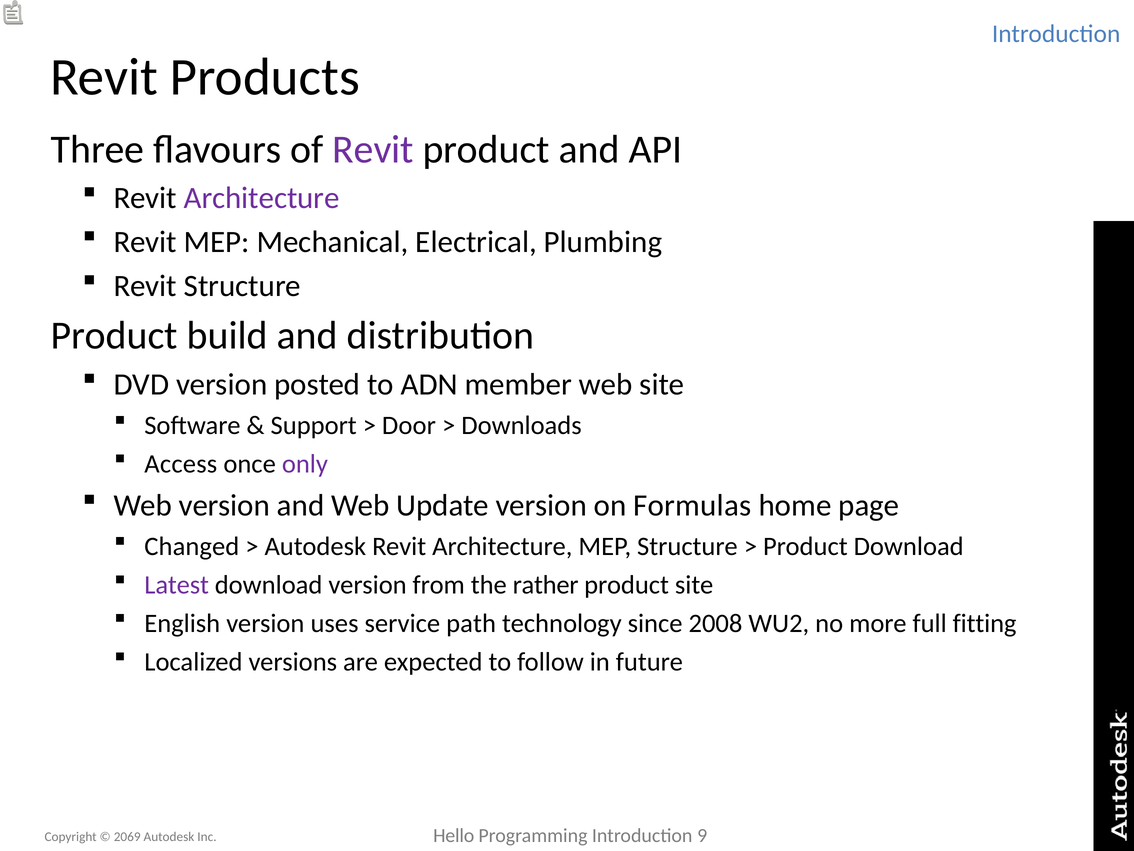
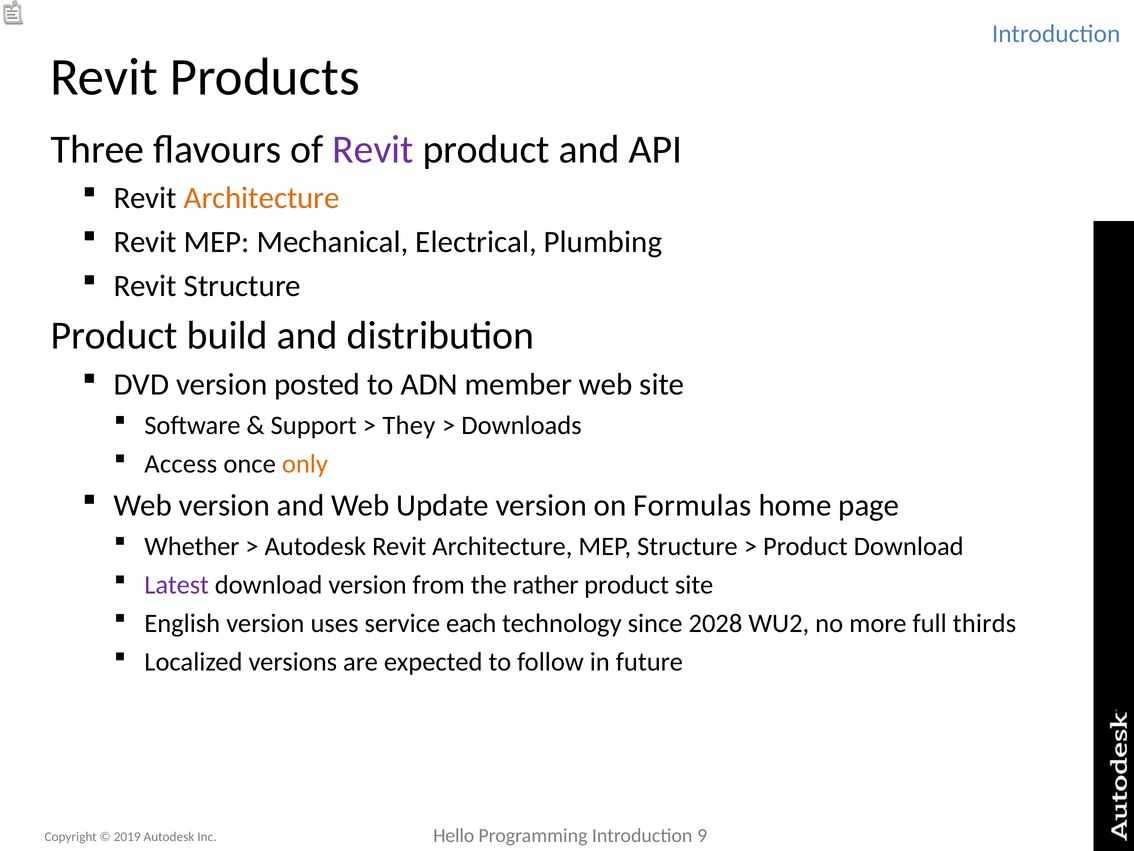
Architecture colour: purple -> orange (262, 198)
Door: Door -> They (409, 425)
only colour: purple -> orange (305, 464)
Changed: Changed -> Whether (192, 546)
path: path -> each (471, 623)
2008: 2008 -> 2028 (715, 623)
fitting: fitting -> thirds (984, 623)
2069: 2069 -> 2019 (127, 837)
